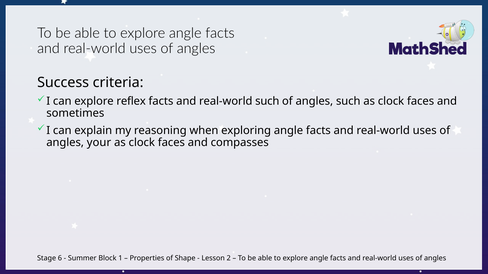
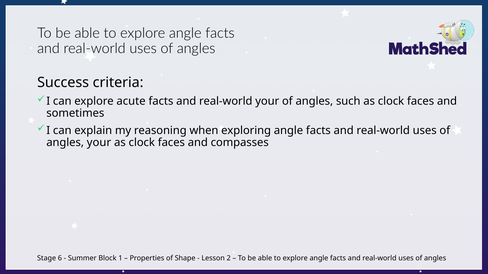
reflex: reflex -> acute (131, 101)
real-world such: such -> your (267, 101)
